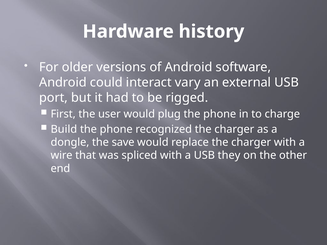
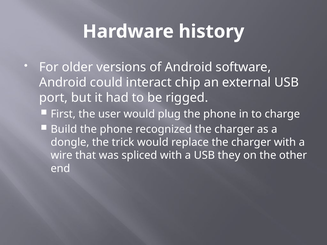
vary: vary -> chip (188, 83)
save: save -> trick (123, 142)
